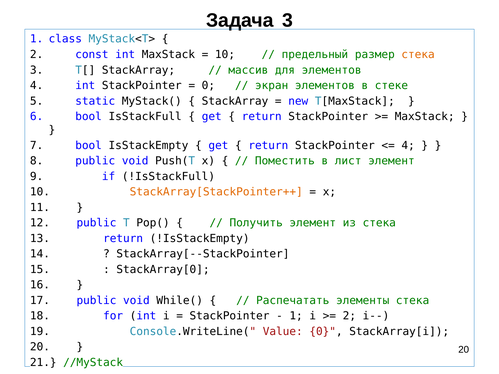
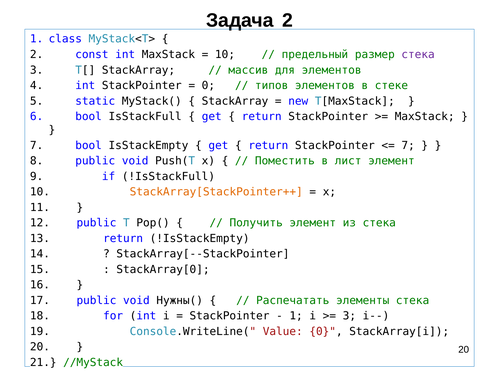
Задача 3: 3 -> 2 (287, 20)
стека colour: orange -> purple (418, 55)
экран: экран -> типов (272, 86)
4: 4 -> 7 (408, 145)
While(: While( -> Нужны( (180, 301)
2: 2 -> 3 (349, 316)
